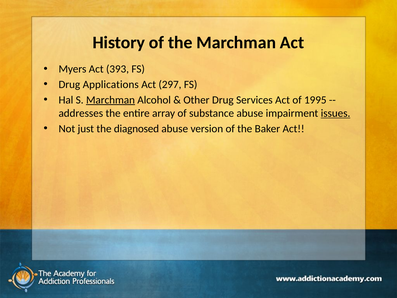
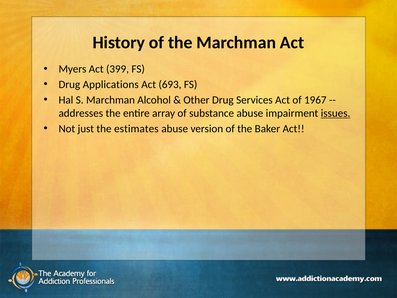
393: 393 -> 399 (118, 69)
297: 297 -> 693 (170, 84)
Marchman underline: present -> none (110, 100)
1995: 1995 -> 1967 (315, 100)
diagnosed: diagnosed -> estimates (136, 129)
